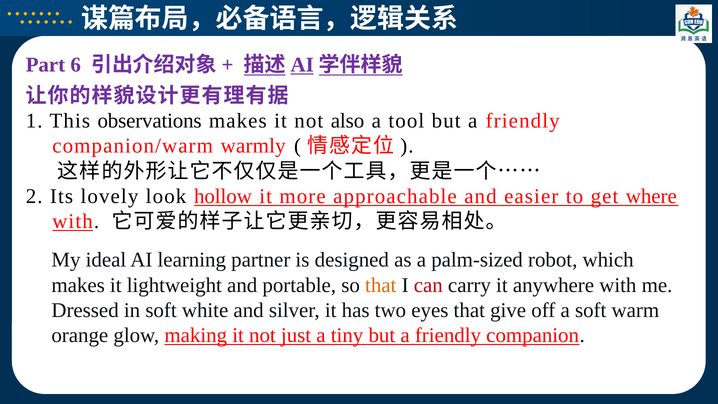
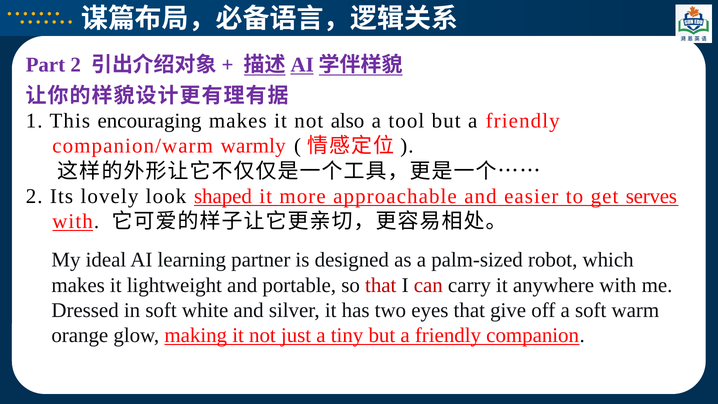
Part 6: 6 -> 2 (76, 65)
observations: observations -> encouraging (149, 121)
hollow: hollow -> shaped (223, 196)
where: where -> serves (651, 196)
that colour: orange -> red (381, 285)
